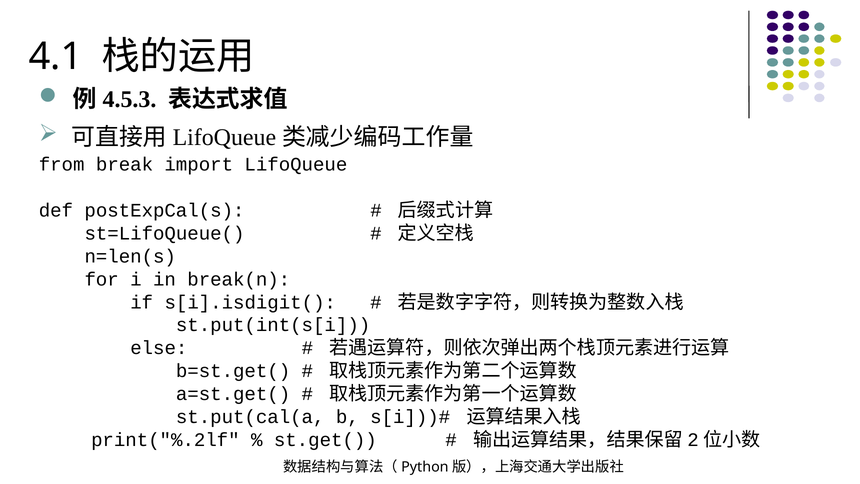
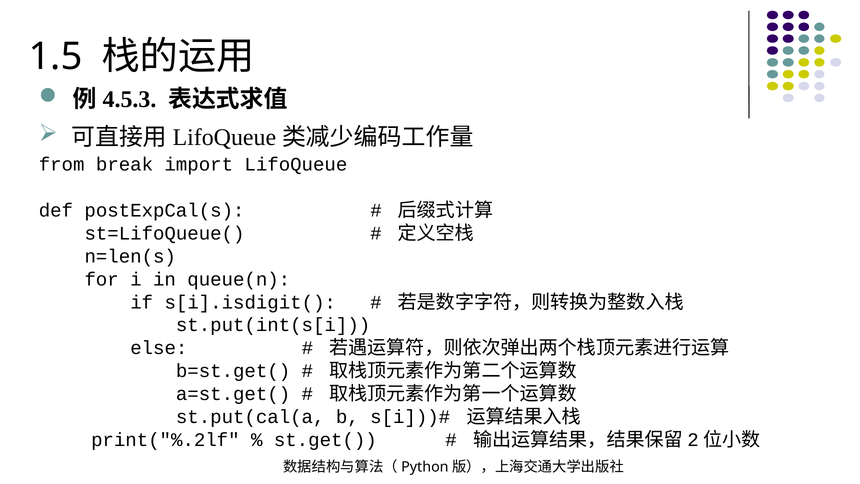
4.1: 4.1 -> 1.5 (56, 57)
break(n: break(n -> queue(n (239, 279)
